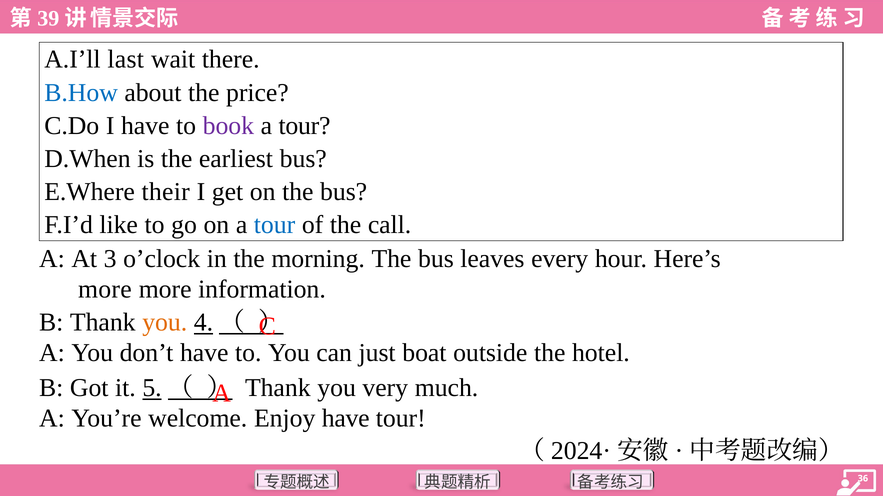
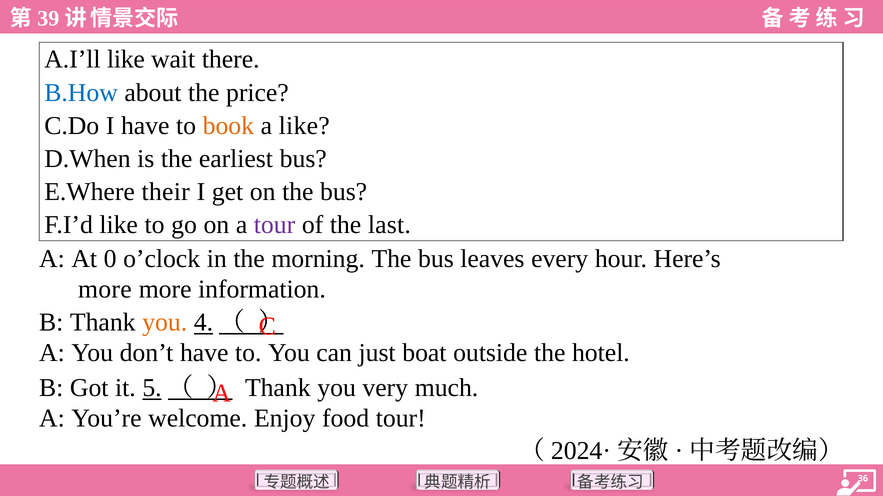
A.I’ll last: last -> like (126, 60)
book colour: purple -> orange (228, 126)
tour: tour -> like (304, 126)
tour colour: blue -> purple (275, 225)
call: call -> last (389, 225)
3: 3 -> 0 (110, 259)
Enjoy have: have -> food (346, 419)
